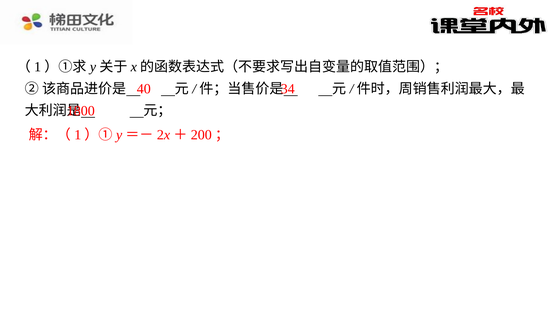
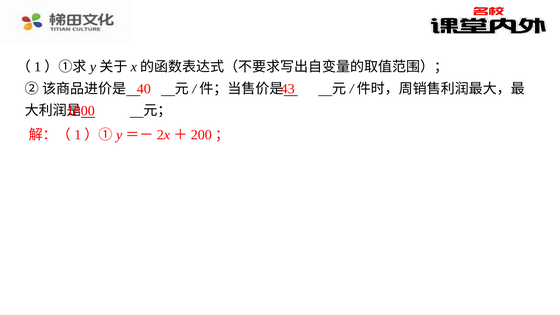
34: 34 -> 43 (288, 89)
